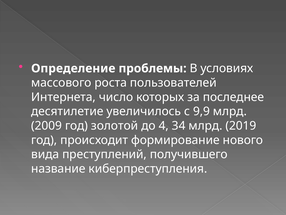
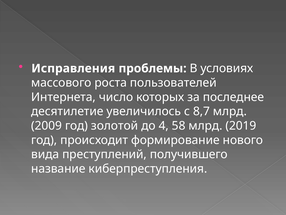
Определение: Определение -> Исправления (73, 68)
9,9: 9,9 -> 8,7 (201, 111)
34: 34 -> 58 (179, 125)
